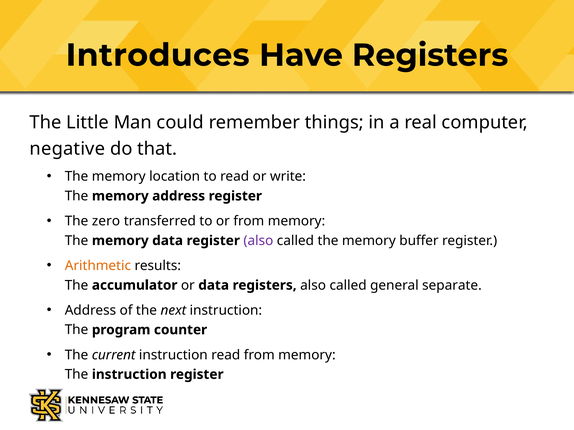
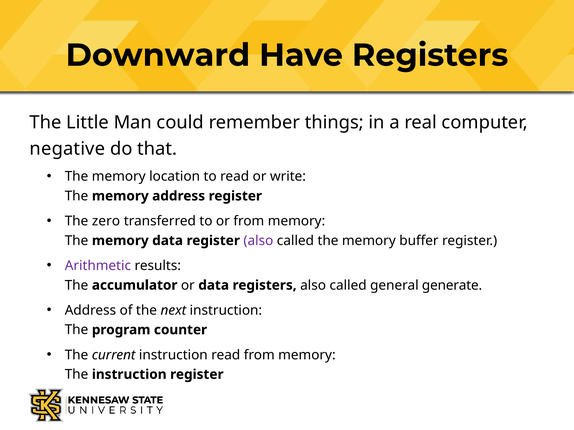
Introduces: Introduces -> Downward (158, 55)
Arithmetic colour: orange -> purple (98, 266)
separate: separate -> generate (452, 286)
